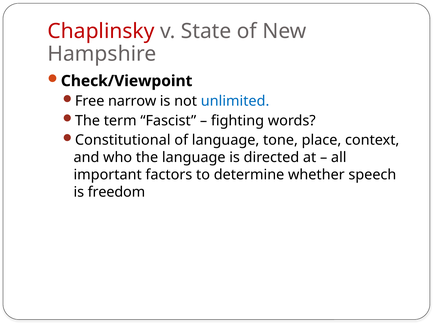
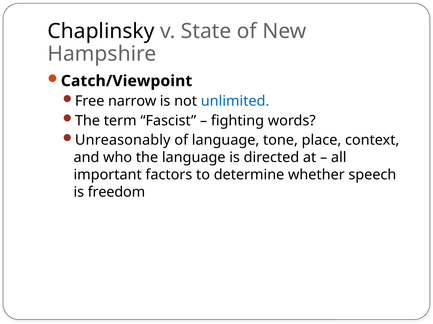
Chaplinsky colour: red -> black (101, 31)
Check/Viewpoint: Check/Viewpoint -> Catch/Viewpoint (127, 81)
Constitutional: Constitutional -> Unreasonably (123, 140)
